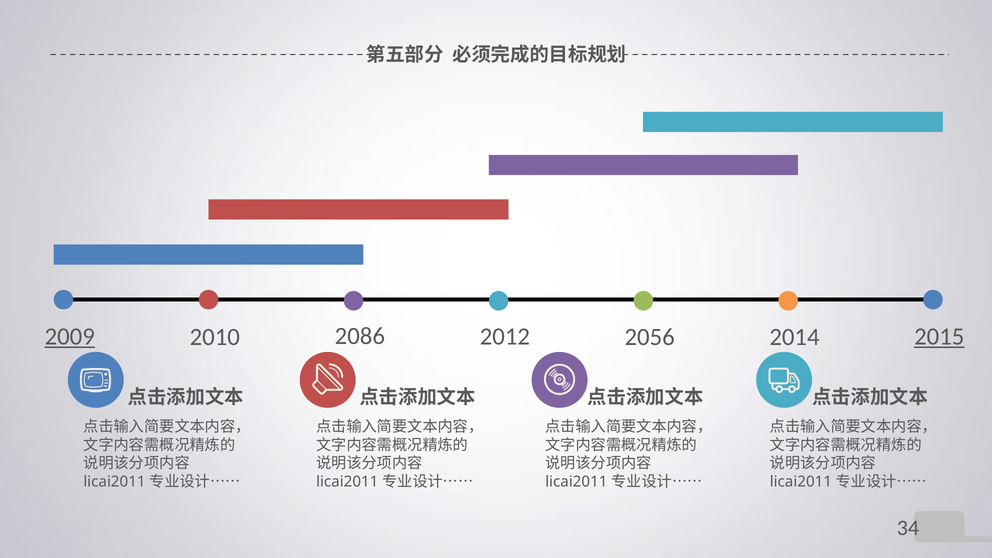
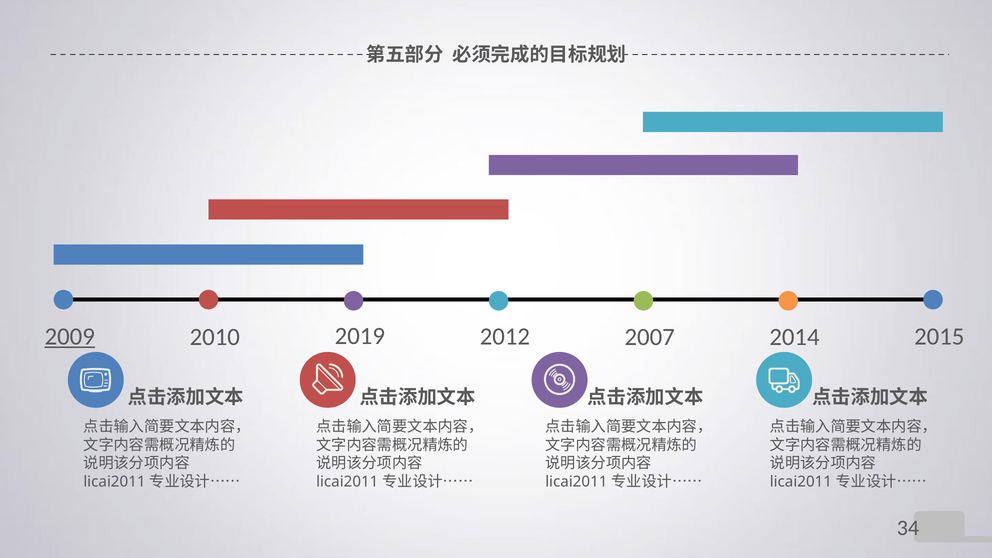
2086: 2086 -> 2019 (360, 336)
2015 underline: present -> none (939, 337)
2056: 2056 -> 2007 (650, 337)
